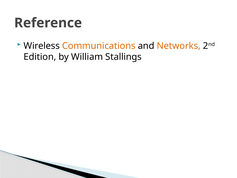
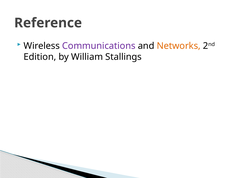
Communications colour: orange -> purple (99, 46)
